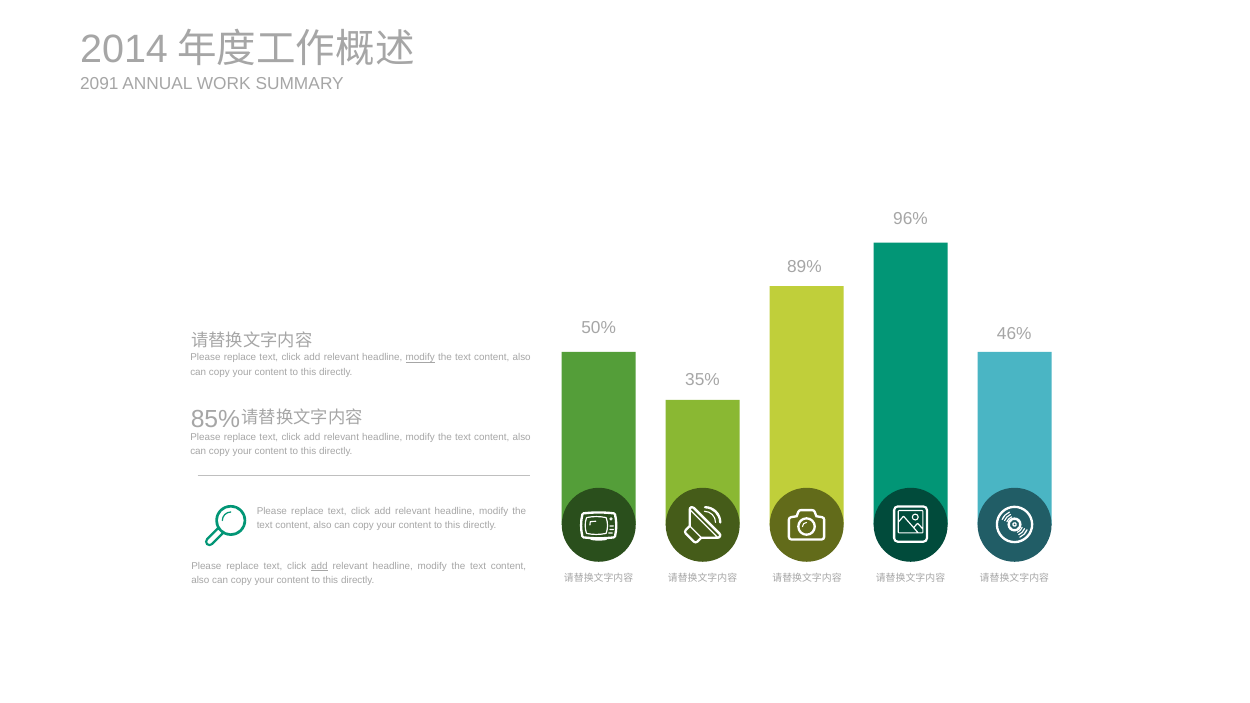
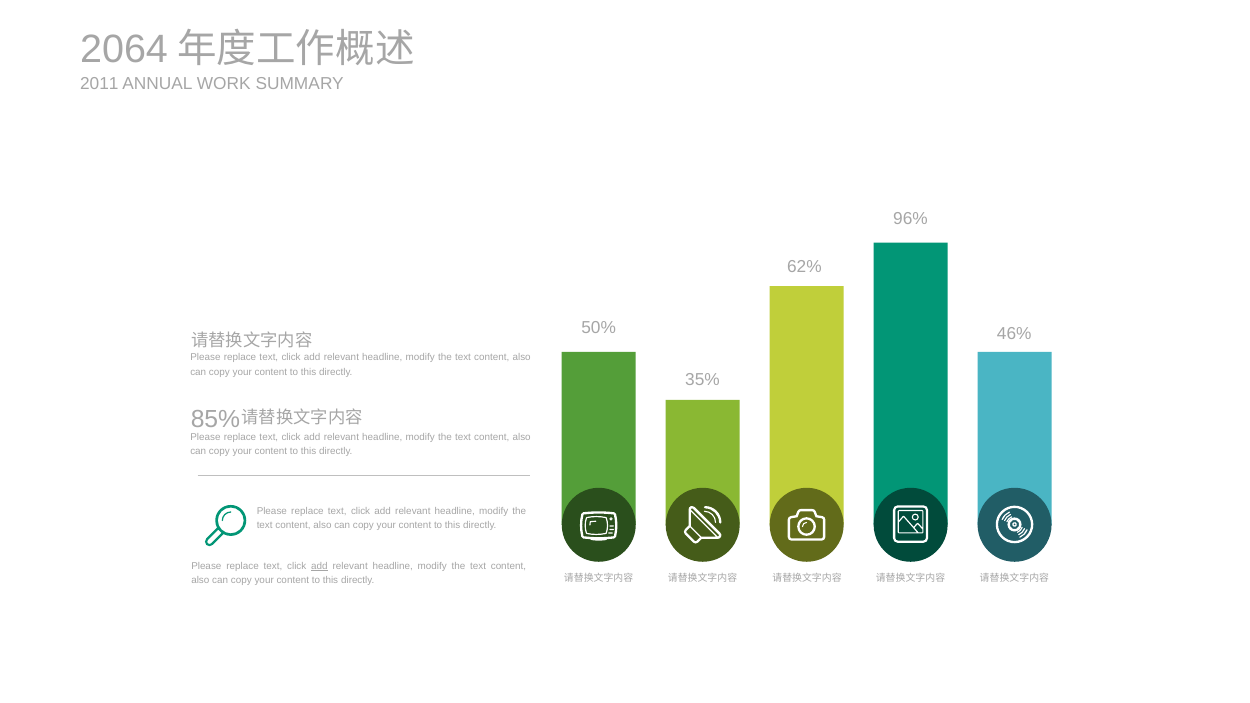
2014: 2014 -> 2064 (124, 49)
2091: 2091 -> 2011 (99, 84)
89%: 89% -> 62% (804, 267)
modify underline: present -> none (420, 358)
